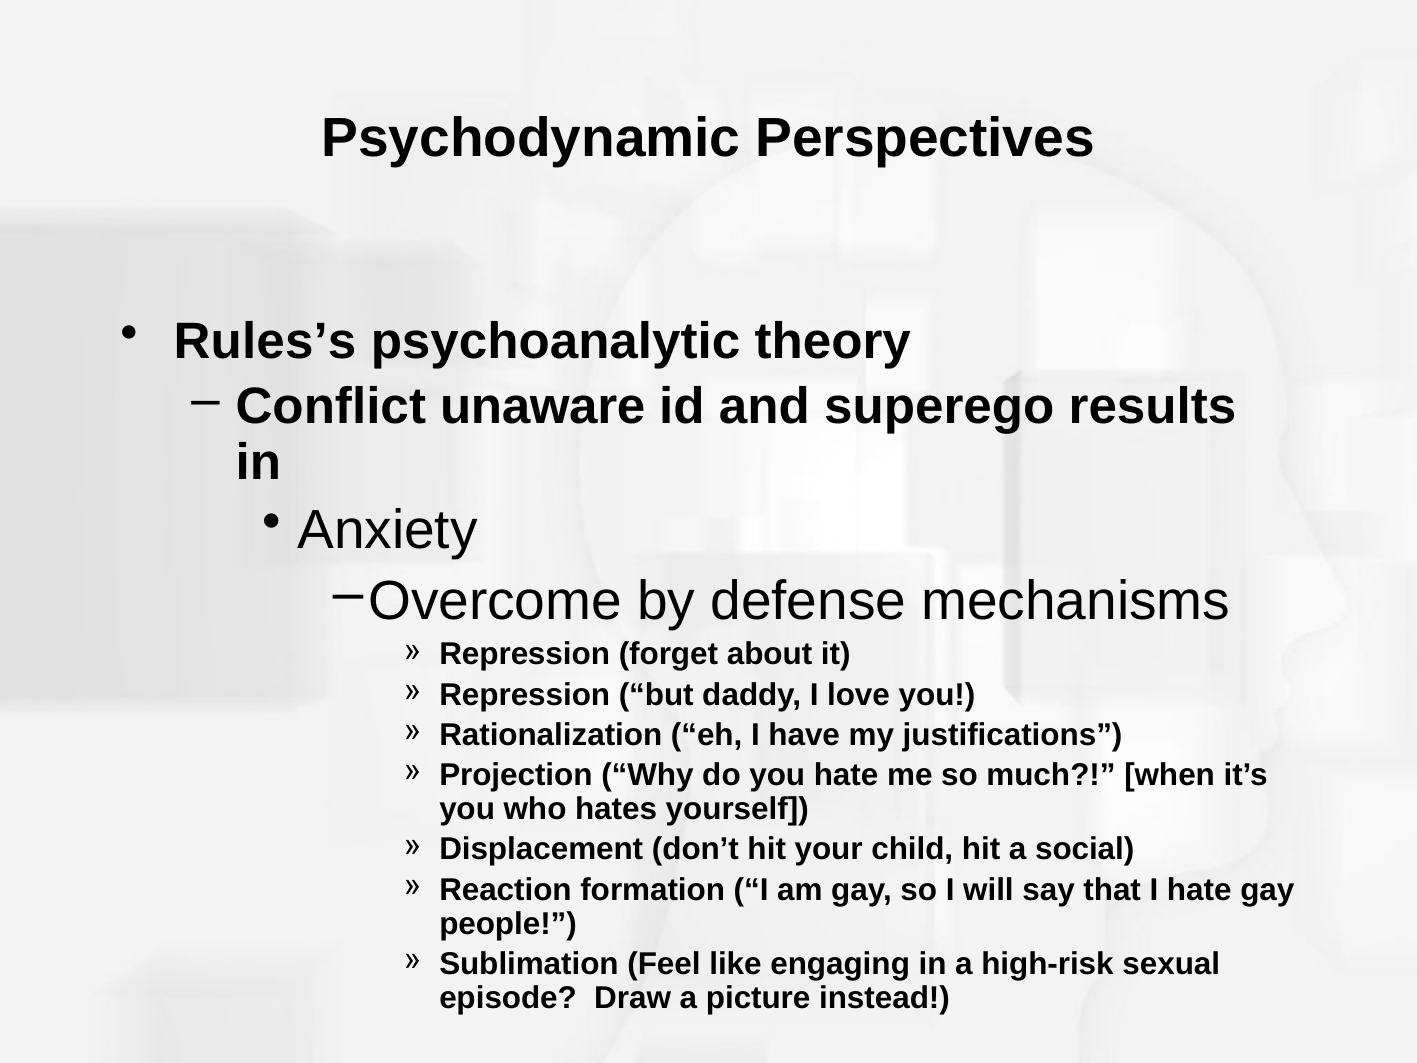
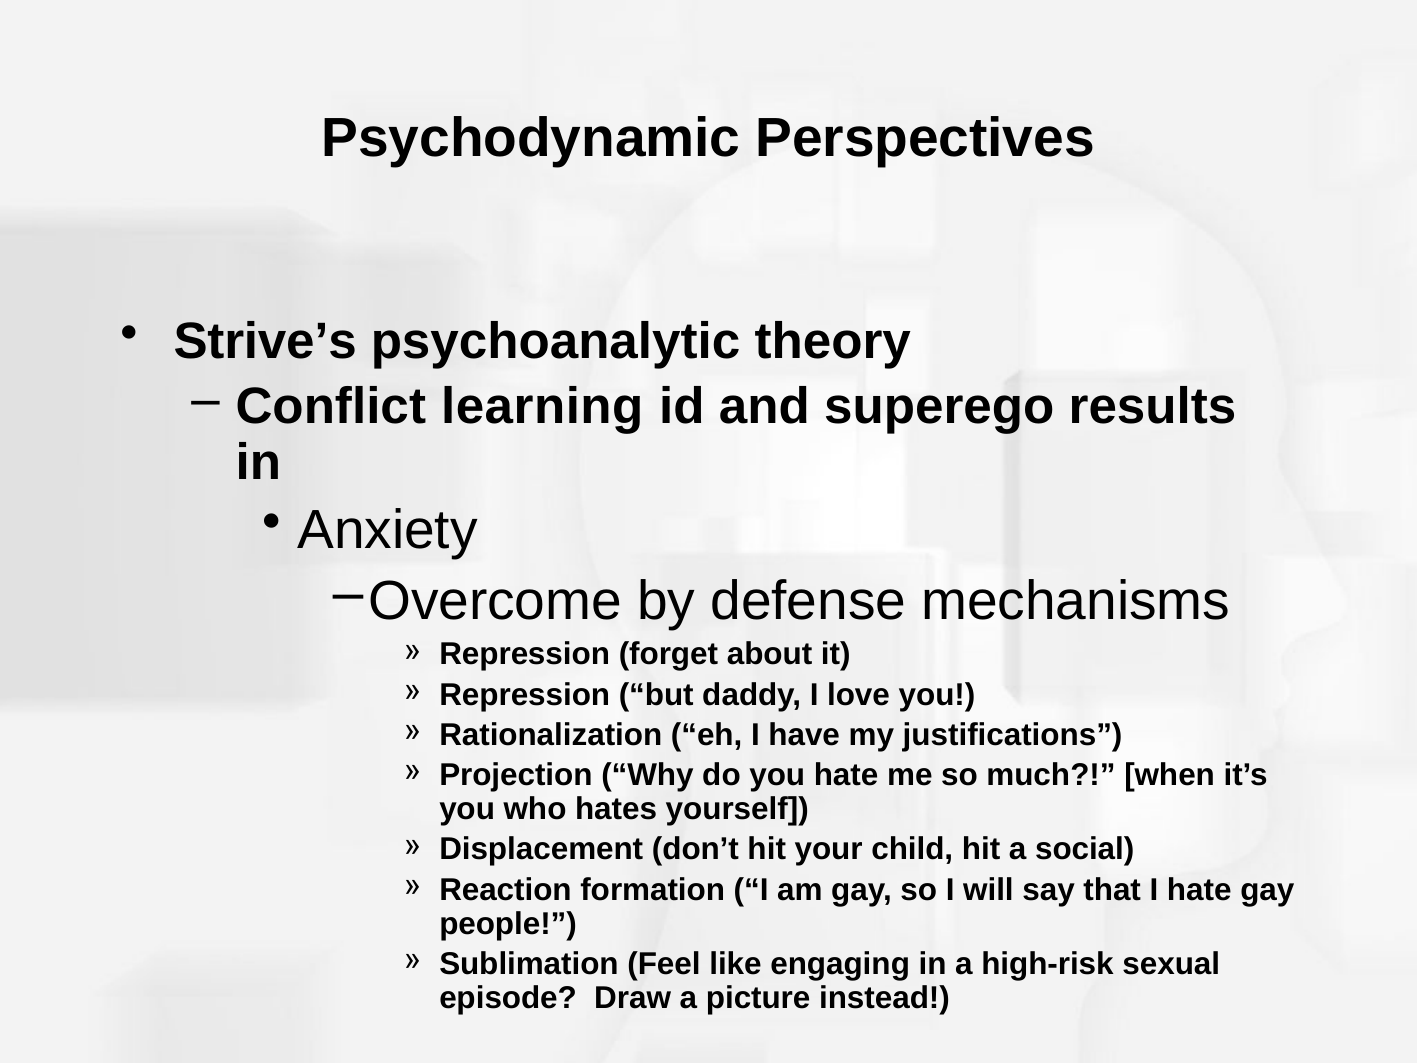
Rules’s: Rules’s -> Strive’s (265, 341)
unaware: unaware -> learning (542, 407)
